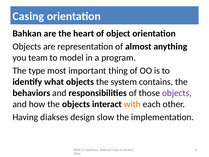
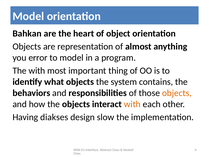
Casing: Casing -> Model (28, 16)
team: team -> error (38, 58)
The type: type -> with (37, 71)
objects colour: purple -> orange (177, 93)
